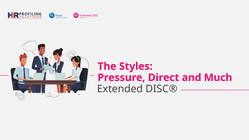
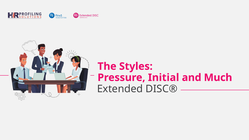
Direct: Direct -> Initial (164, 78)
